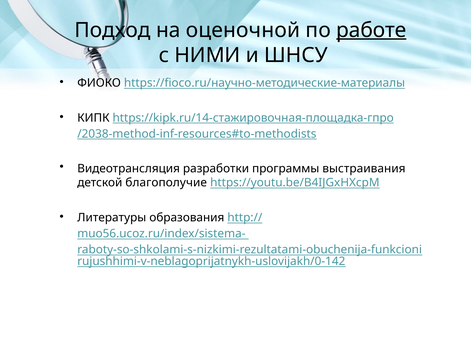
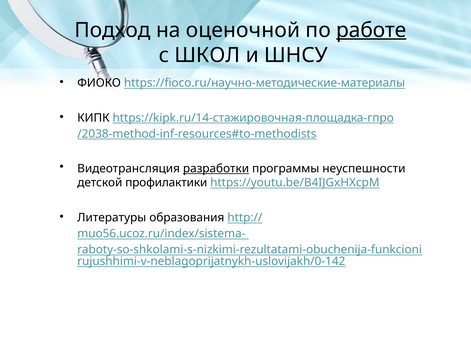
НИМИ: НИМИ -> ШКОЛ (207, 55)
разработки underline: none -> present (216, 169)
выстраивания: выстраивания -> неуспешности (364, 169)
благополучие: благополучие -> профилактики (166, 183)
